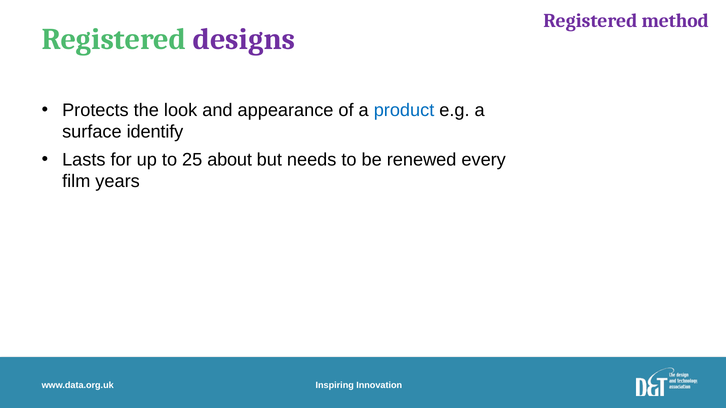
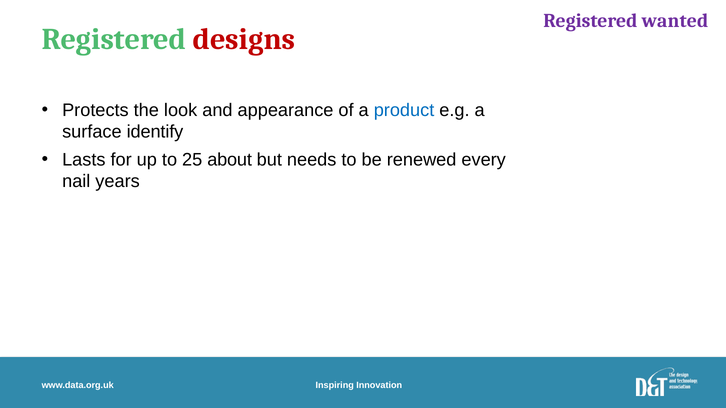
method: method -> wanted (675, 21)
designs colour: purple -> red (244, 39)
film: film -> nail (76, 182)
